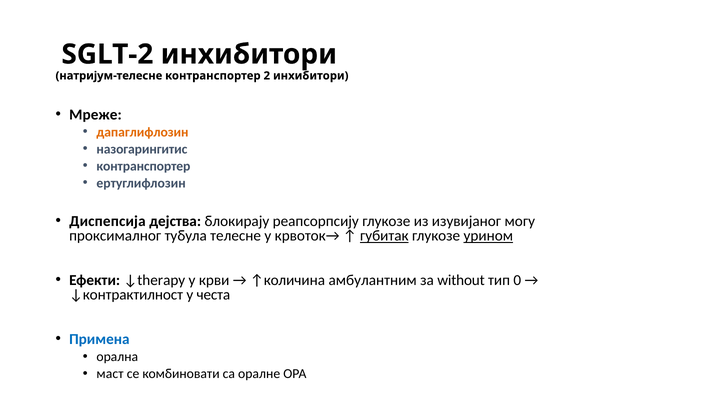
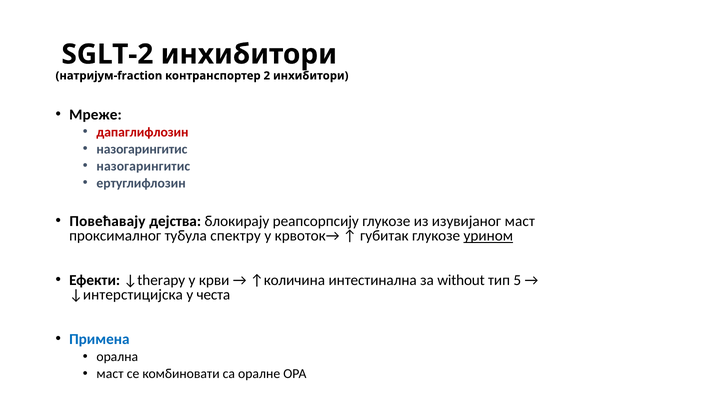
натријум-телесне: натријум-телесне -> натријум-fraction (109, 76)
дапаглифлозин colour: orange -> red (142, 132)
контранспортер: контранспортер -> назогарингитис (143, 166)
Диспепсија: Диспепсија -> Повећавају (107, 221)
изувијаног могу: могу -> маст (520, 221)
телесне: телесне -> спектру (236, 236)
губитак underline: present -> none (384, 236)
амбулантним: амбулантним -> интестинална (373, 280)
0: 0 -> 5 (517, 280)
↓контрактилност: ↓контрактилност -> ↓интерстицијска (126, 294)
